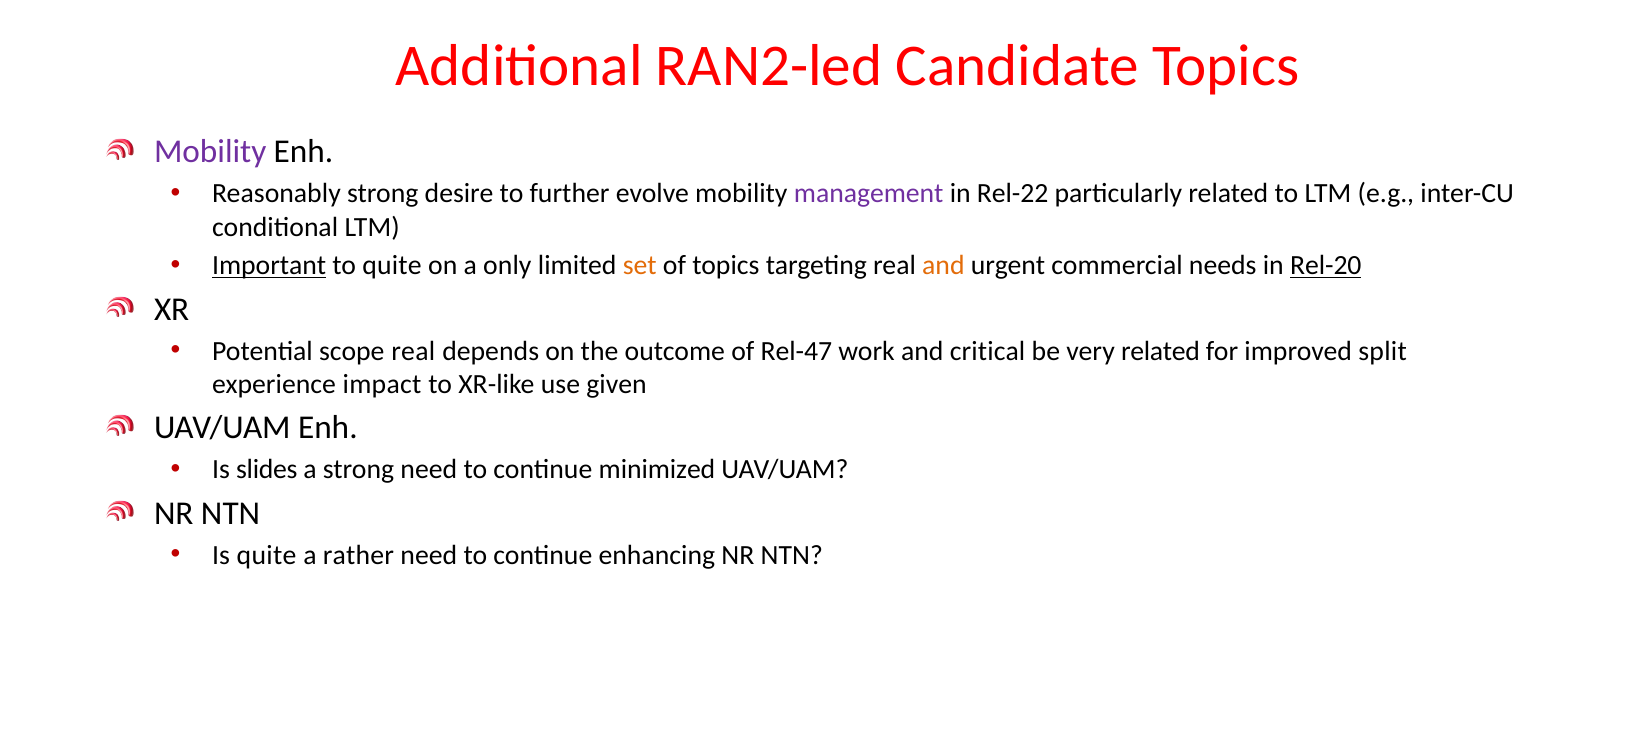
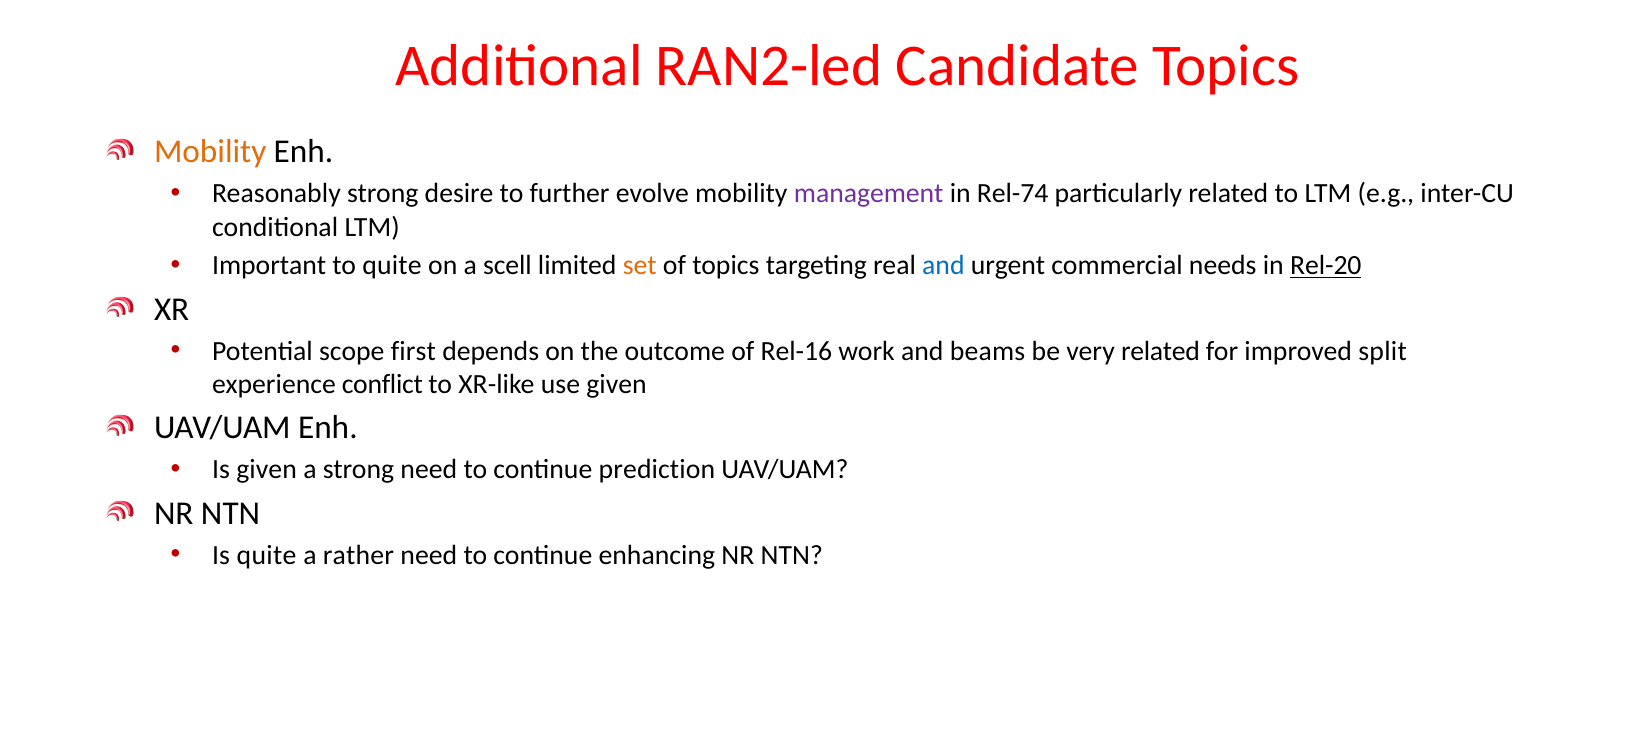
Mobility colour: purple -> orange (210, 152)
Rel-22: Rel-22 -> Rel-74 (1013, 194)
Important underline: present -> none (269, 266)
only: only -> scell (507, 266)
and colour: orange -> blue (943, 266)
scope real: real -> first (413, 351)
Rel-47: Rel-47 -> Rel-16 (796, 351)
critical: critical -> beams (988, 351)
impact: impact -> conflict (382, 384)
Is slides: slides -> given (267, 470)
minimized: minimized -> prediction (657, 470)
